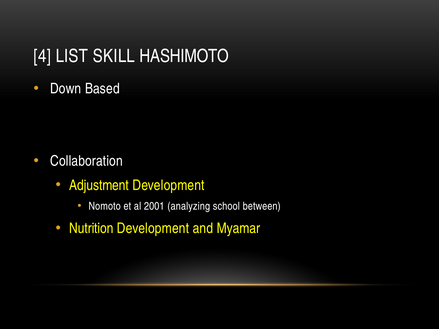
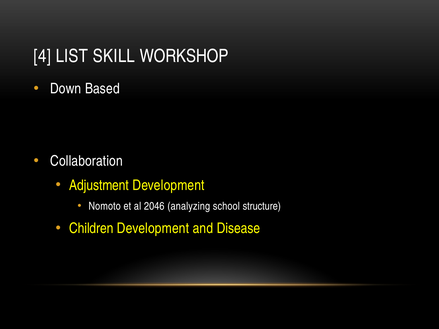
HASHIMOTO: HASHIMOTO -> WORKSHOP (184, 56)
2001: 2001 -> 2046 (154, 206)
between: between -> structure (262, 206)
Nutrition: Nutrition -> Children (91, 229)
Myamar: Myamar -> Disease (239, 229)
